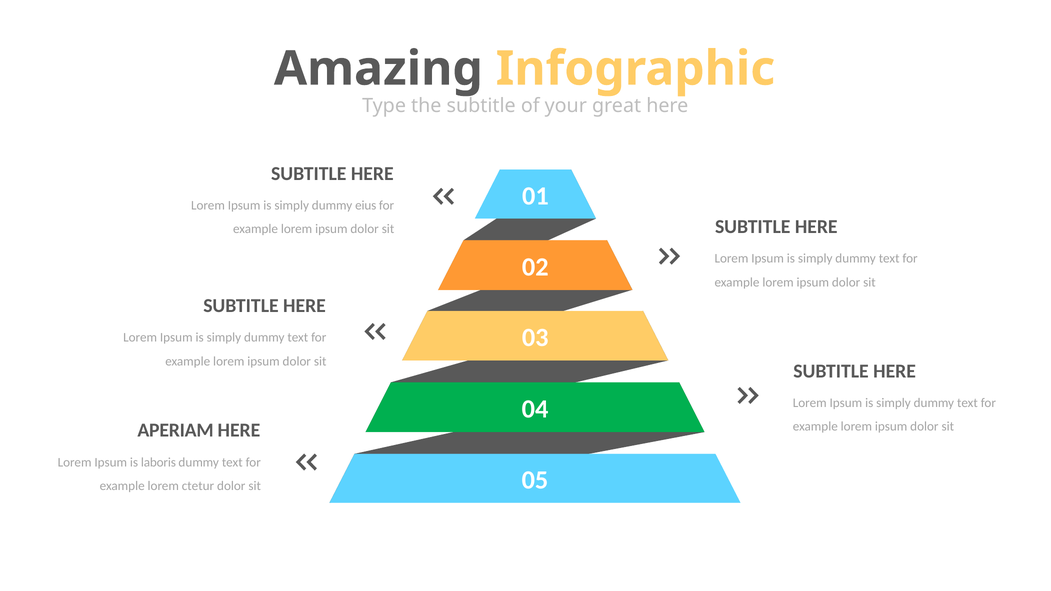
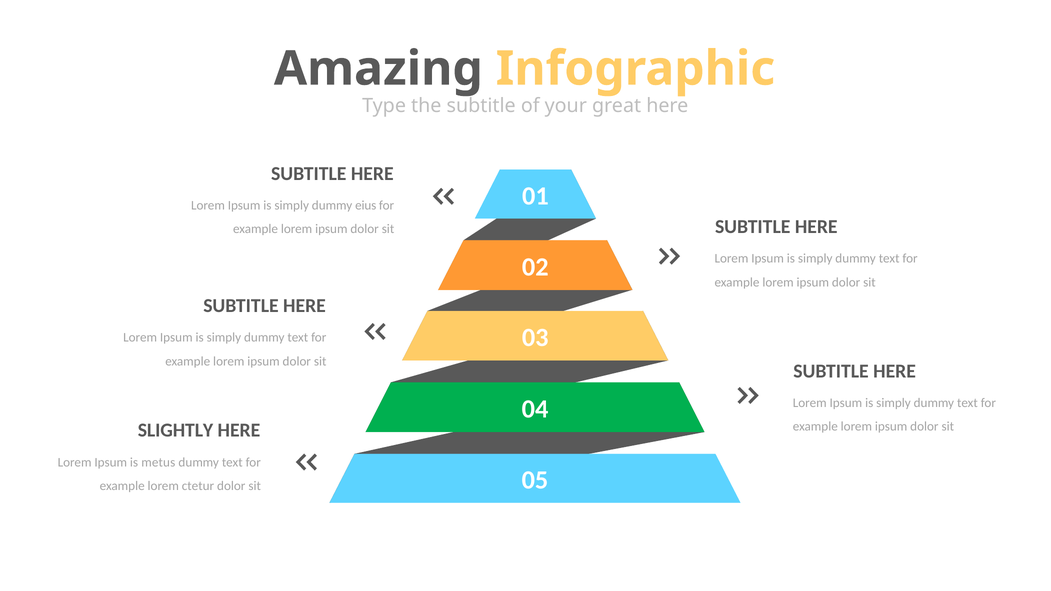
APERIAM: APERIAM -> SLIGHTLY (175, 431)
laboris: laboris -> metus (158, 463)
